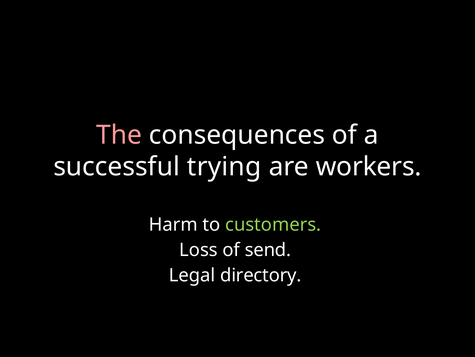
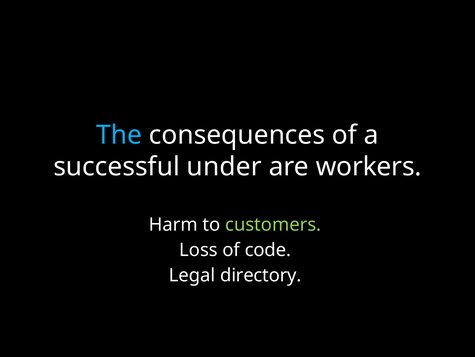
The colour: pink -> light blue (119, 135)
trying: trying -> under (224, 167)
send: send -> code (268, 250)
